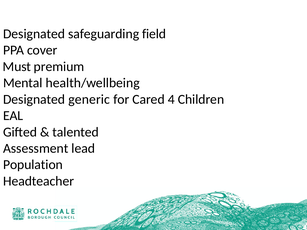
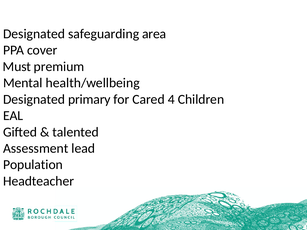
field: field -> area (154, 34)
generic: generic -> primary (89, 99)
